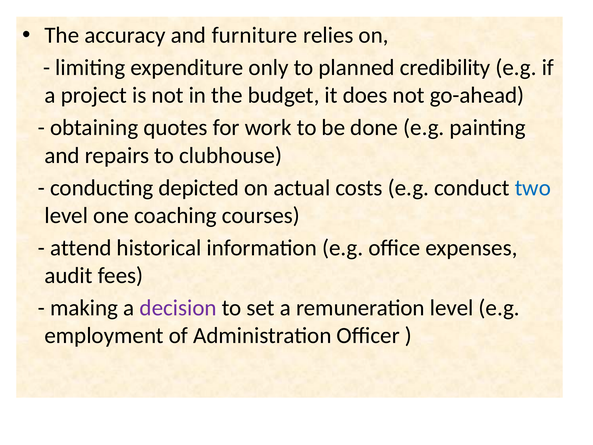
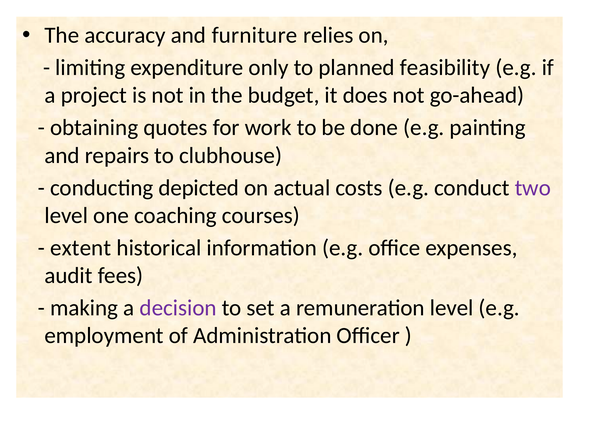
credibility: credibility -> feasibility (445, 68)
two colour: blue -> purple (533, 188)
attend: attend -> extent (81, 248)
